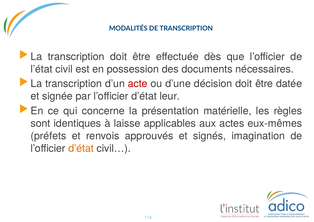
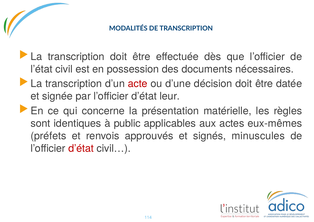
laisse: laisse -> public (127, 123)
imagination: imagination -> minuscules (258, 136)
d’état colour: orange -> red (81, 149)
